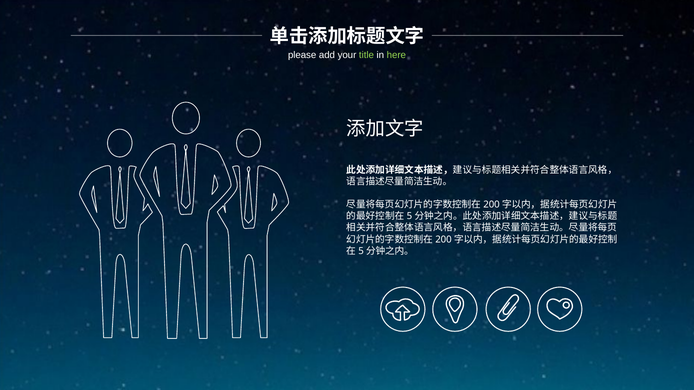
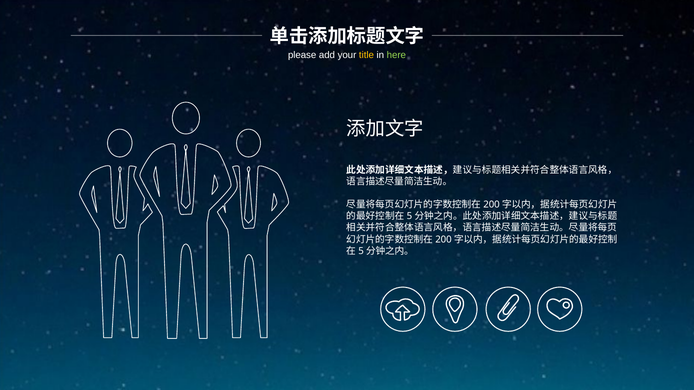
title colour: light green -> yellow (366, 55)
